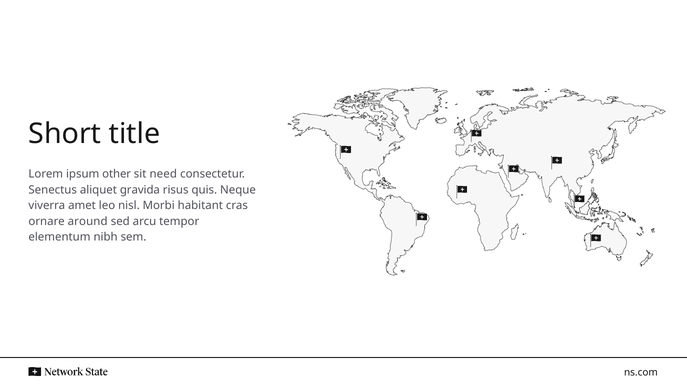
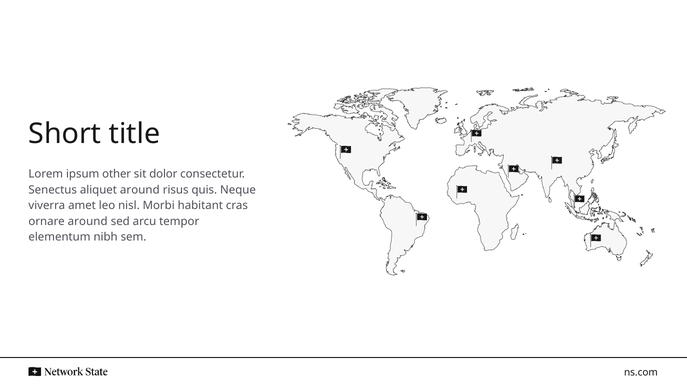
need: need -> dolor (163, 174)
aliquet gravida: gravida -> around (140, 190)
